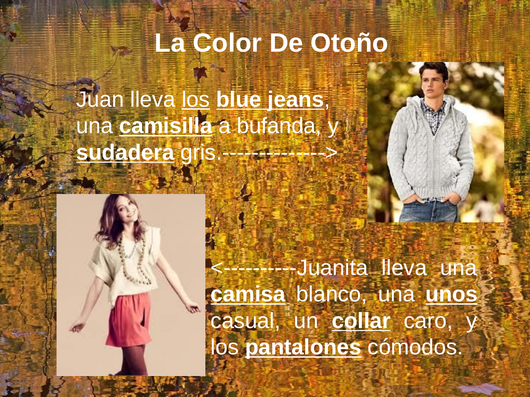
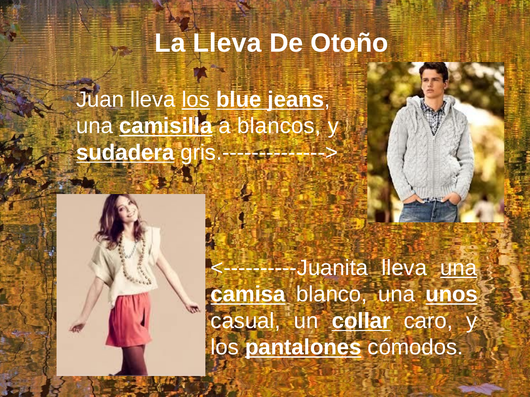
La Color: Color -> Lleva (227, 43)
bufanda: bufanda -> blancos (279, 126)
una underline: none -> present (459, 268)
